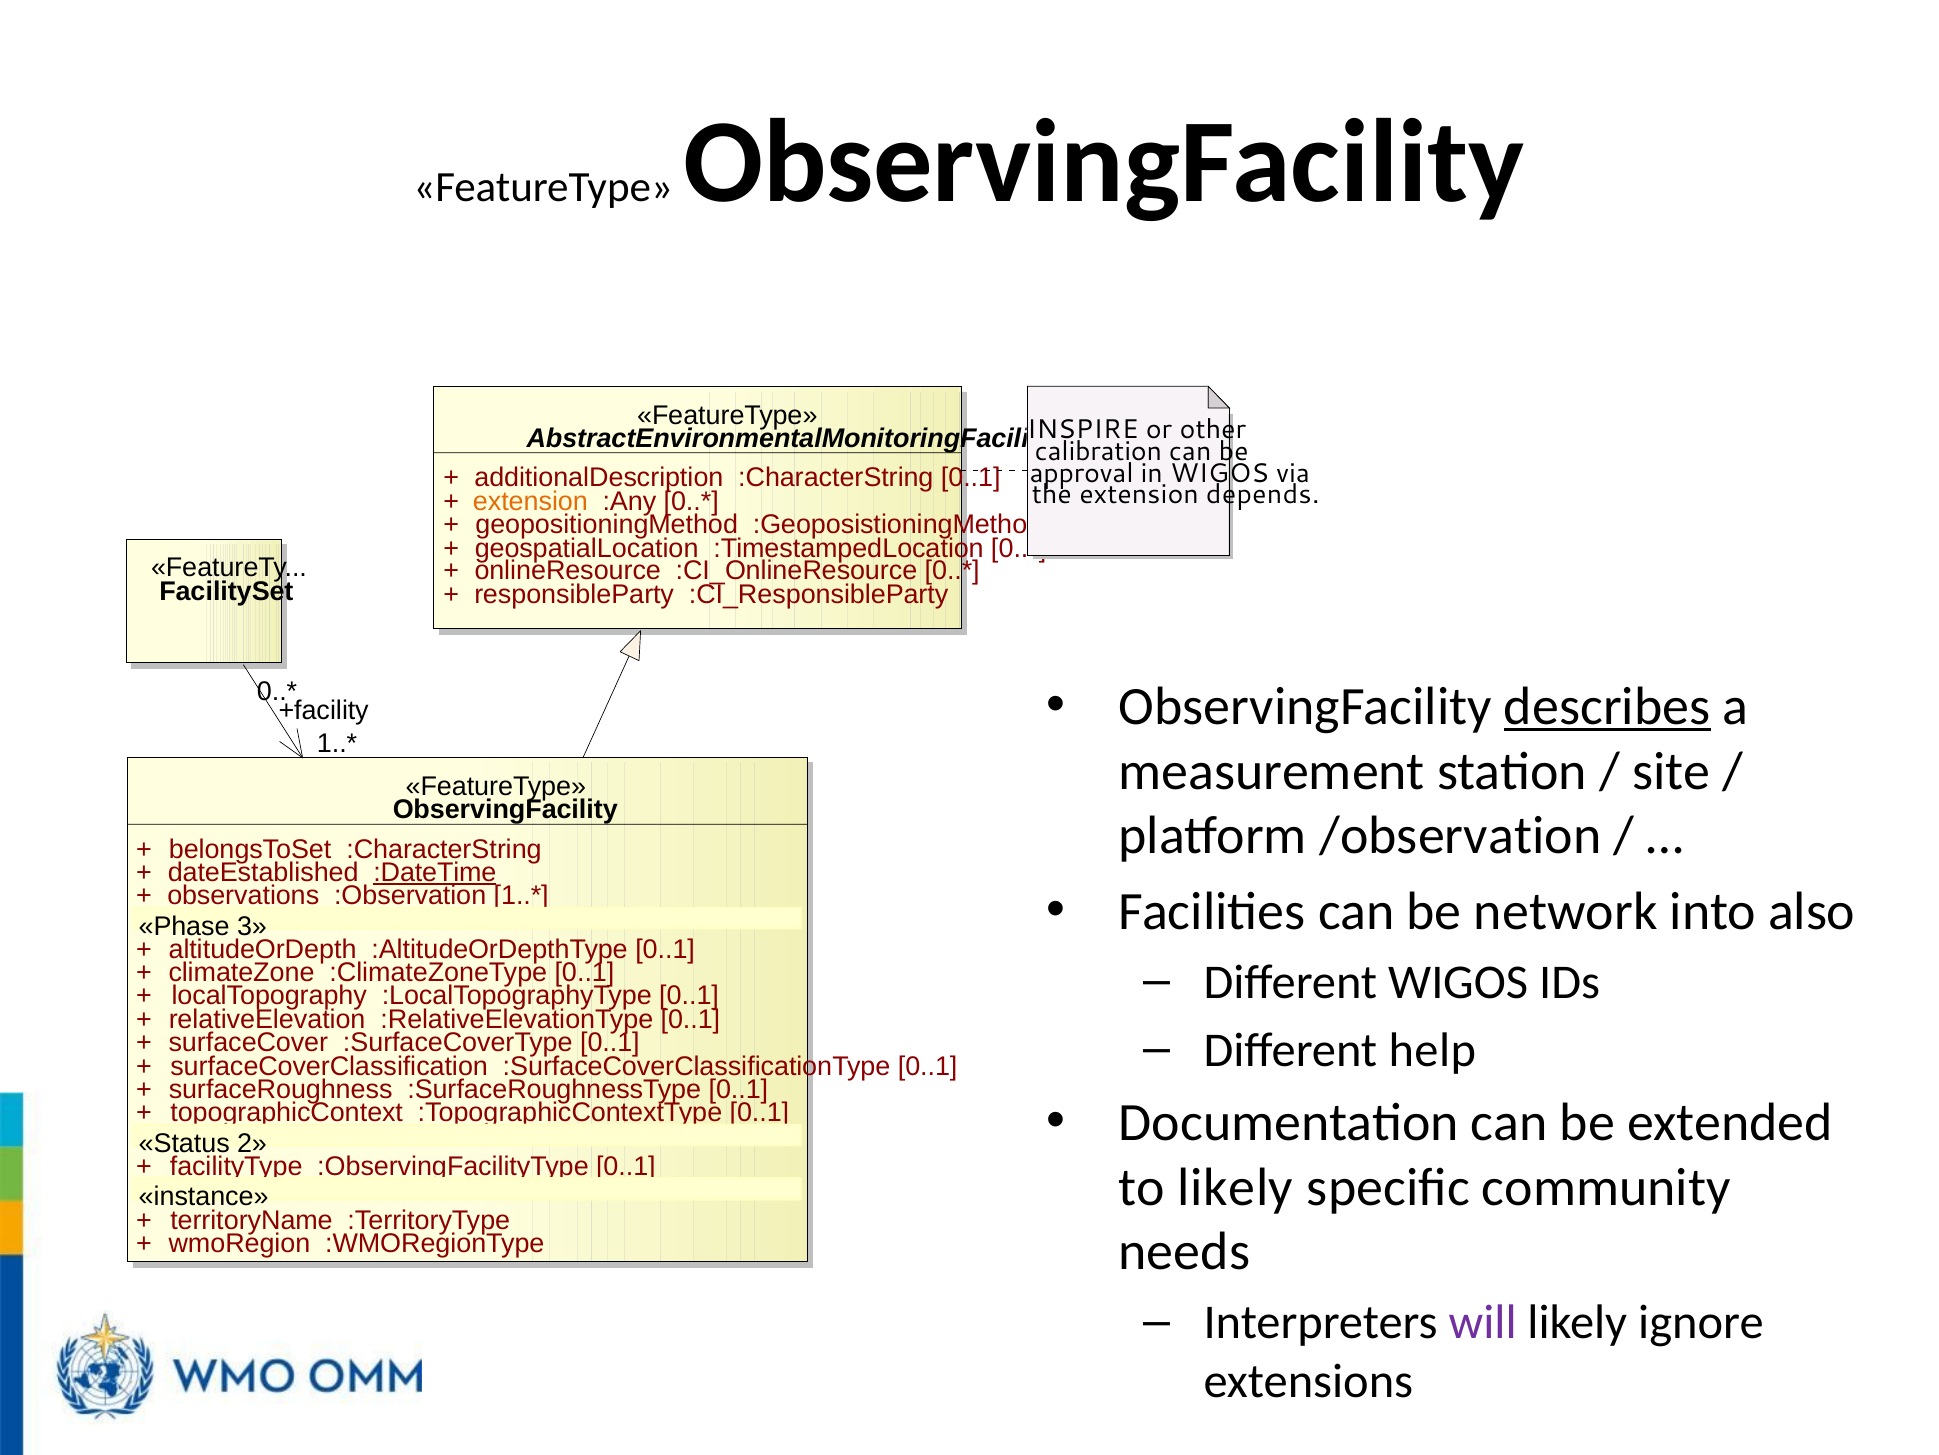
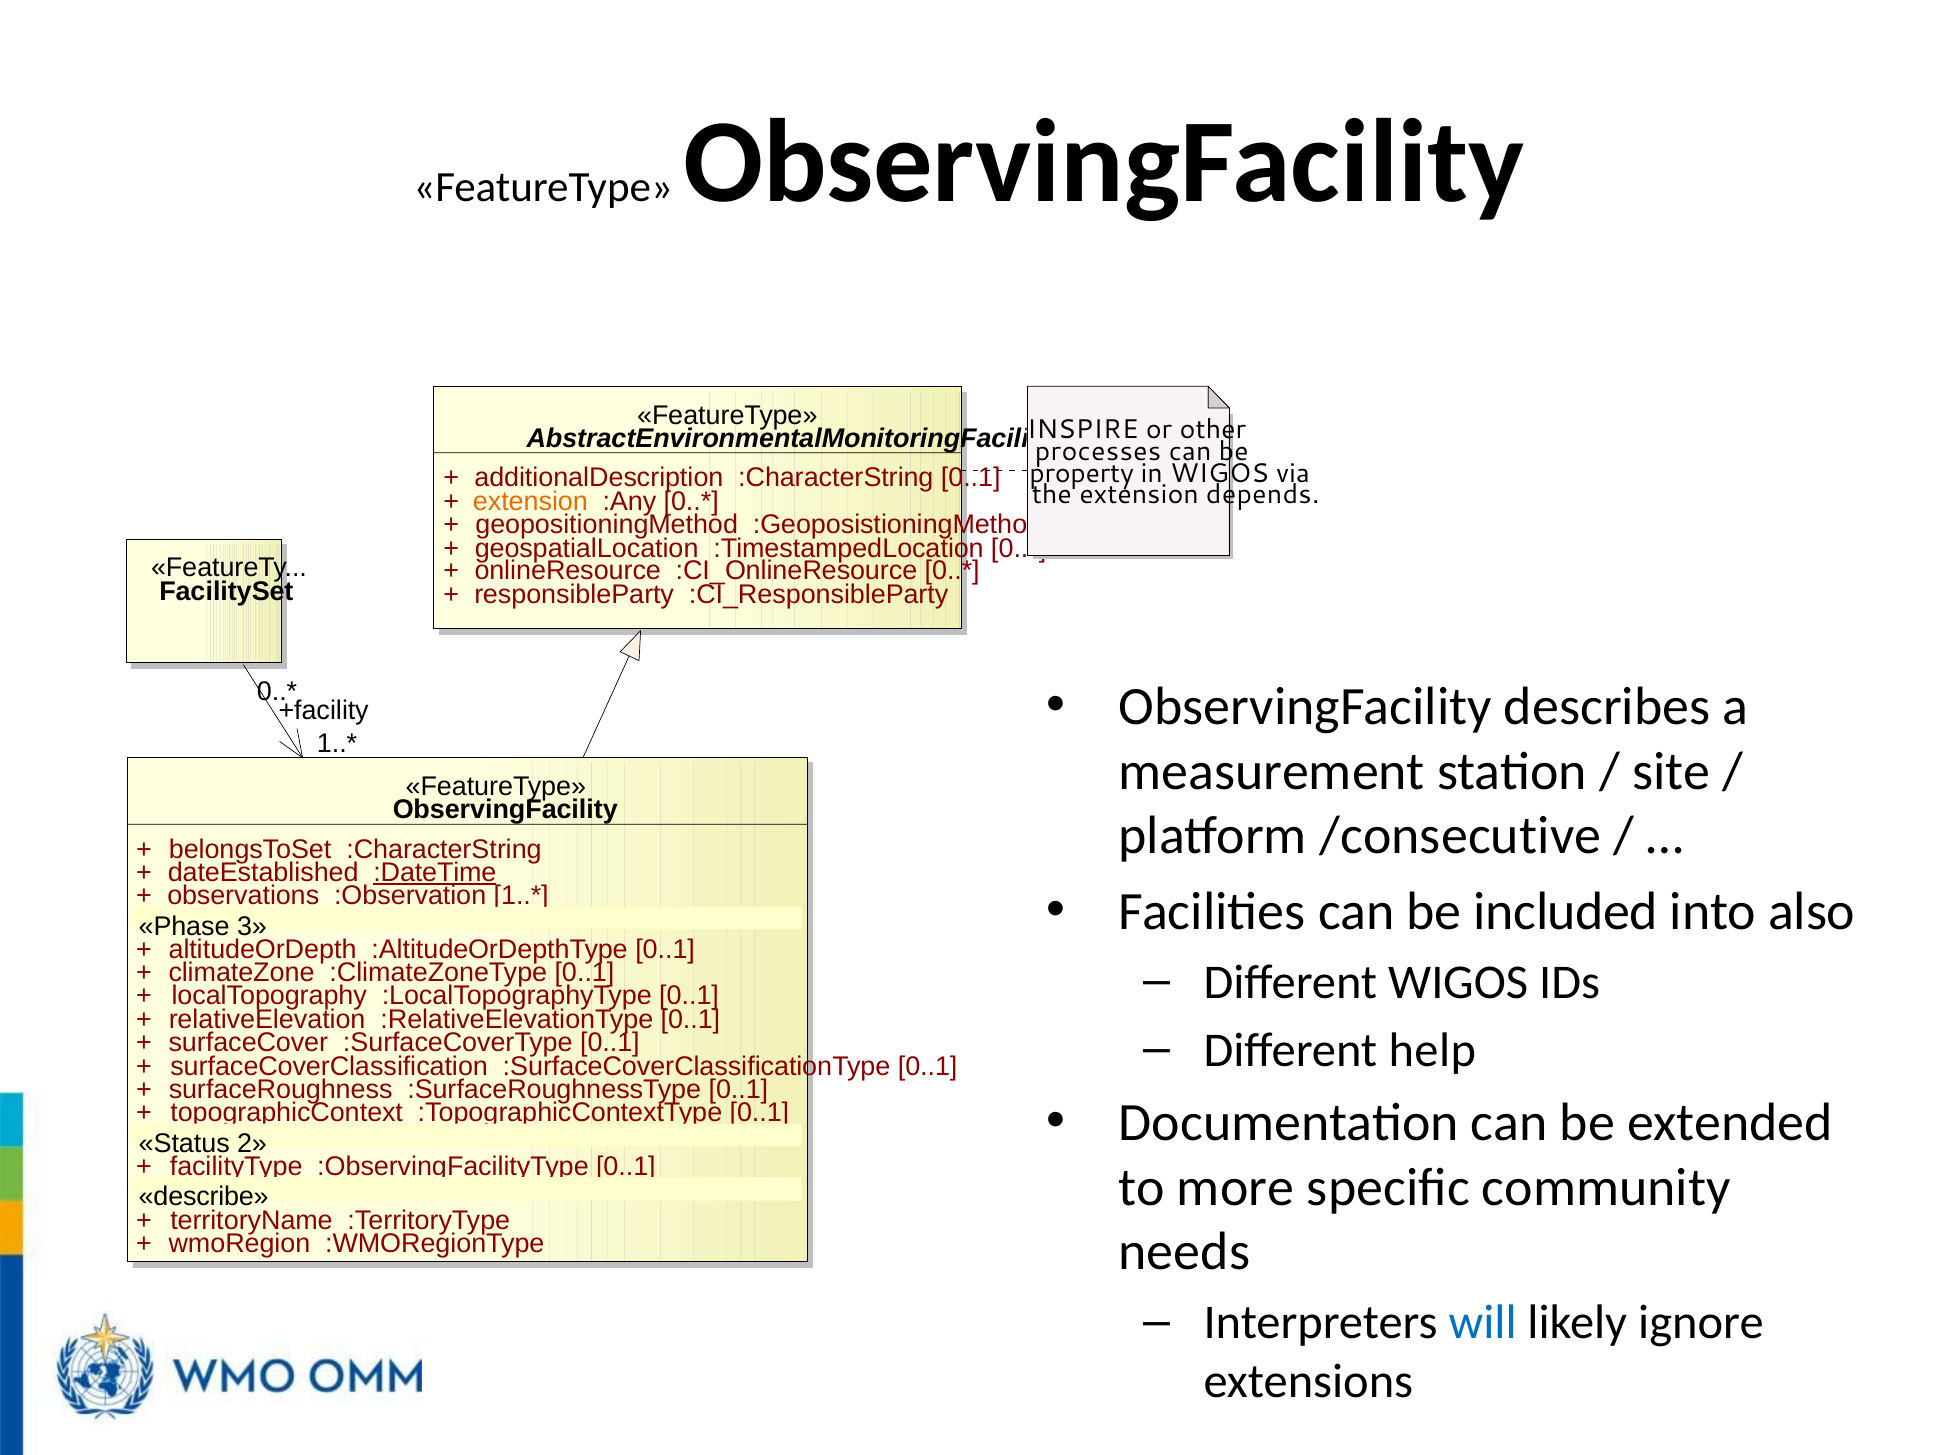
calibration: calibration -> processes (1098, 451)
approval: approval -> property (1082, 473)
describes underline: present -> none (1607, 706)
/observation: /observation -> /consecutive (1460, 836)
network: network -> included (1566, 911)
to likely: likely -> more (1236, 1187)
instance: instance -> describe (204, 1196)
will colour: purple -> blue (1483, 1322)
